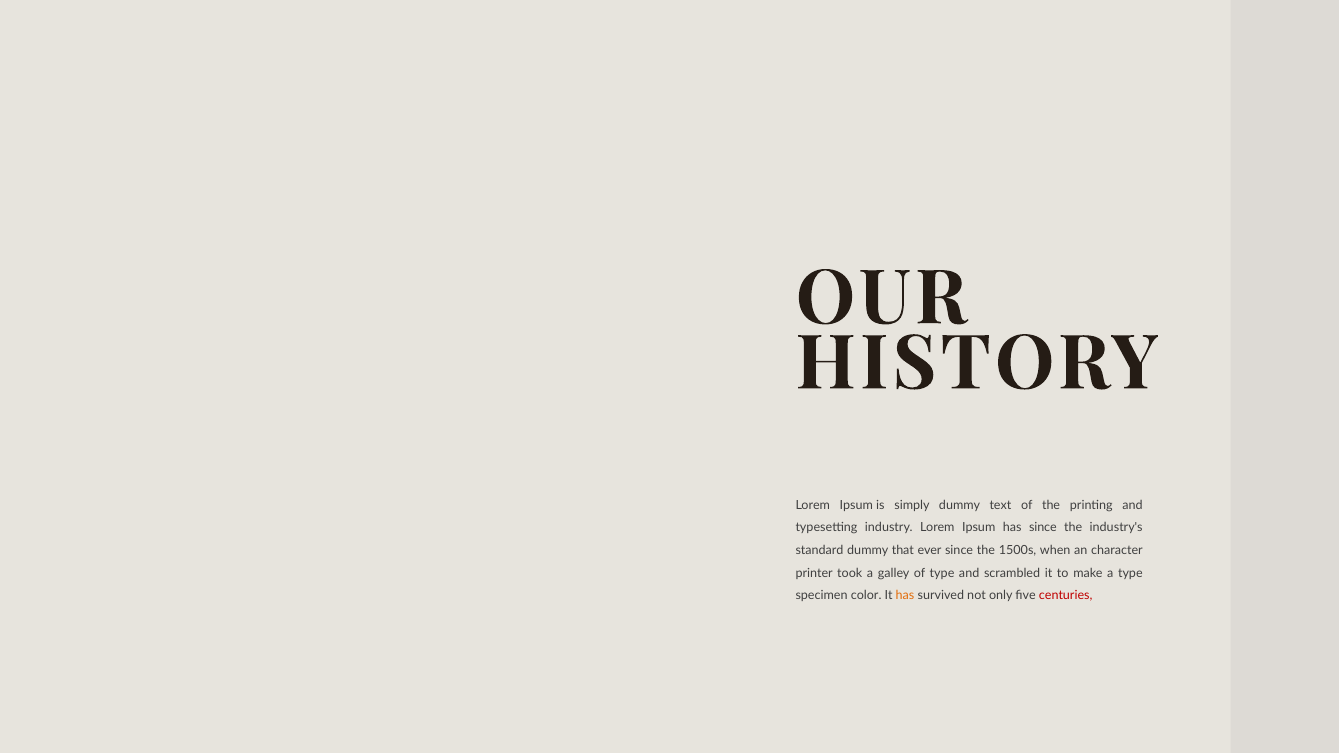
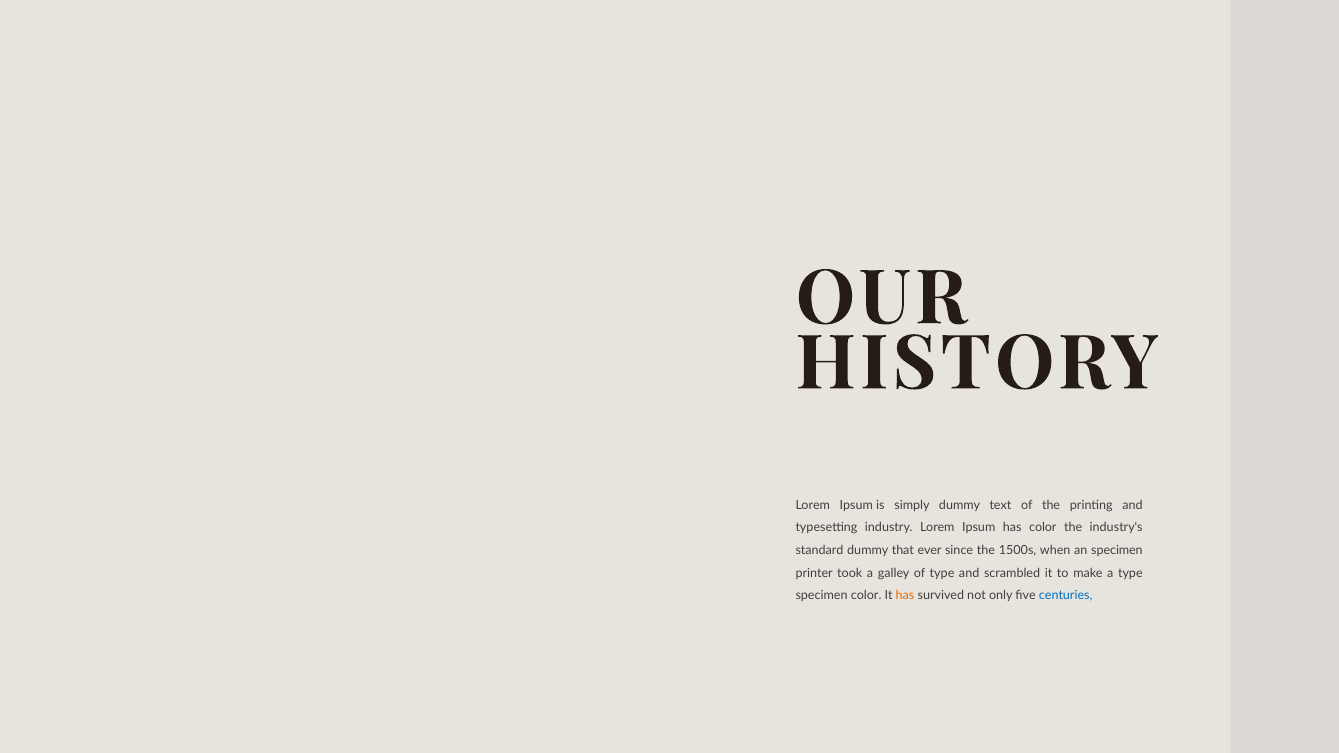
has since: since -> color (1043, 528)
an character: character -> specimen (1117, 550)
centuries colour: red -> blue (1066, 596)
